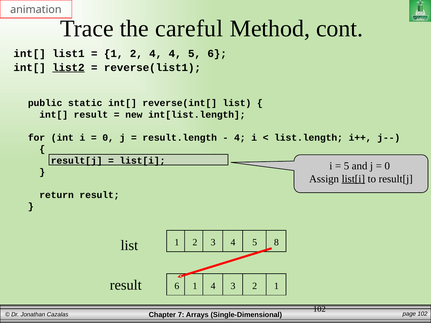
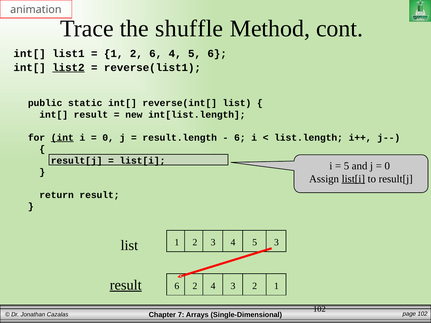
careful: careful -> shuffle (189, 29)
2 4: 4 -> 6 (156, 54)
int underline: none -> present (62, 138)
4: 4 -> 6 (240, 138)
5 8: 8 -> 3 (276, 243)
result underline: none -> present (126, 285)
6 1: 1 -> 2 (195, 286)
